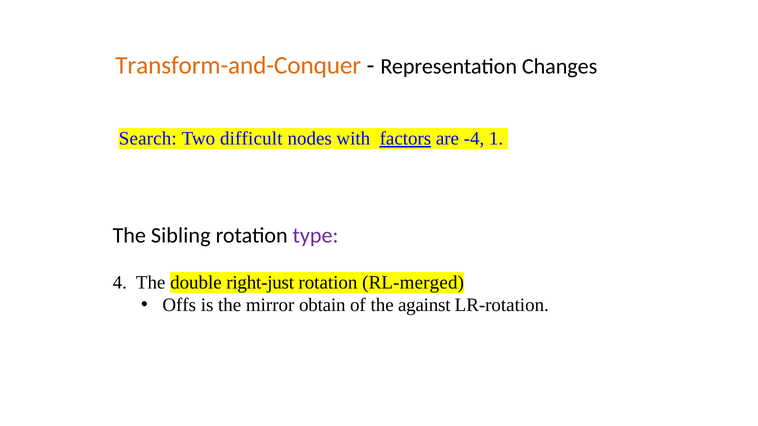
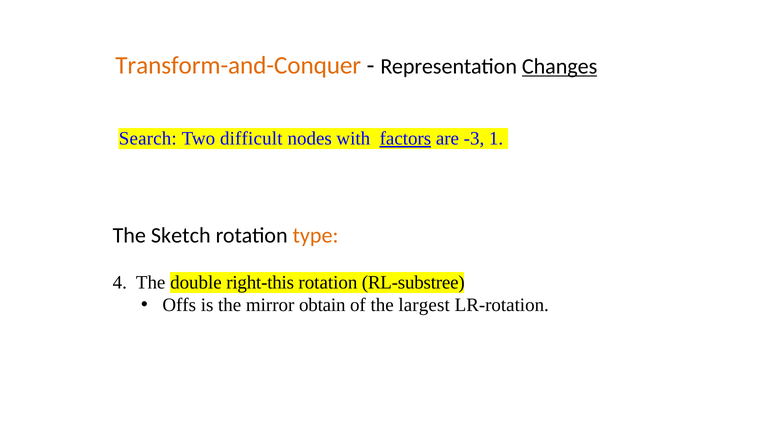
Changes underline: none -> present (560, 67)
-4: -4 -> -3 (474, 139)
Sibling: Sibling -> Sketch (181, 235)
type colour: purple -> orange (315, 235)
right-just: right-just -> right-this (260, 283)
RL-merged: RL-merged -> RL-substree (413, 283)
against: against -> largest (424, 305)
